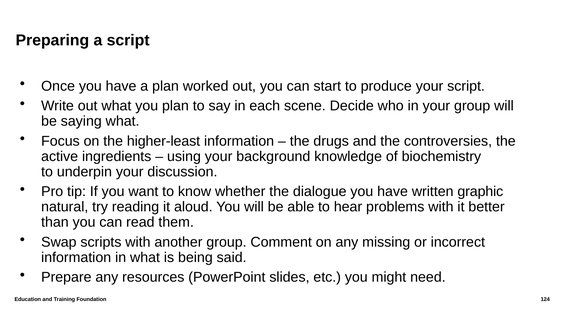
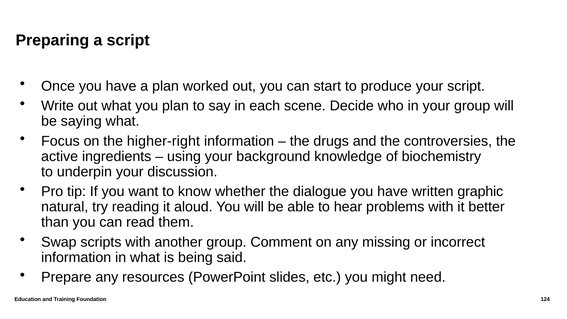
higher-least: higher-least -> higher-right (163, 141)
